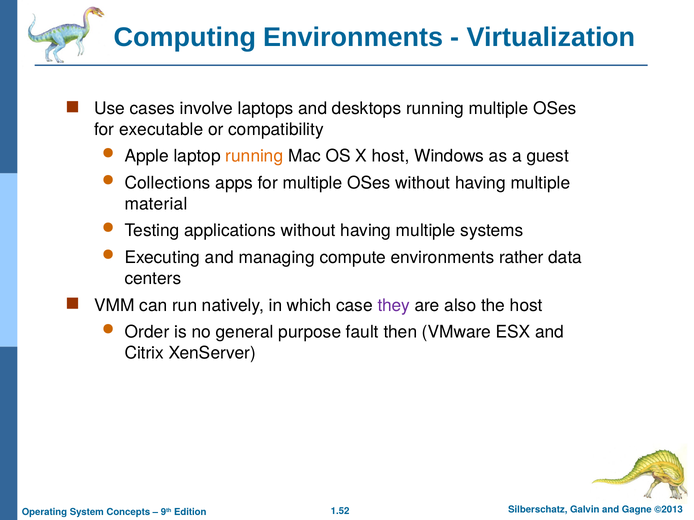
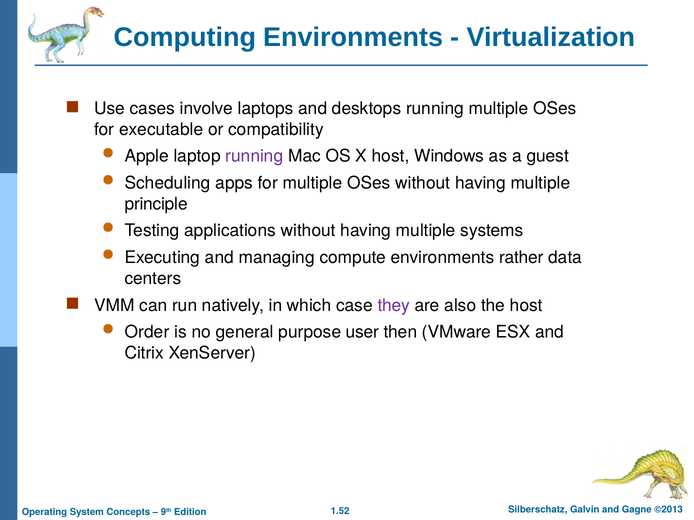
running colour: orange -> purple (254, 156)
Collections: Collections -> Scheduling (168, 183)
material: material -> principle (156, 204)
fault: fault -> user (362, 332)
